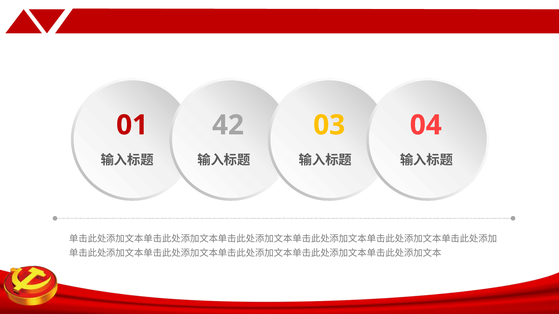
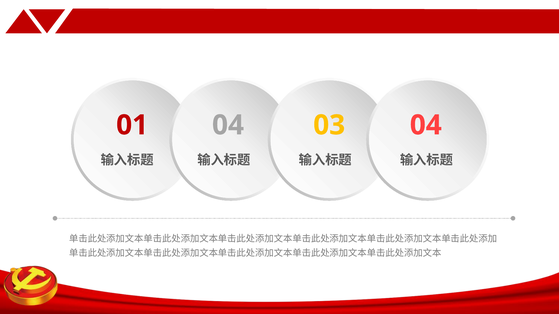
01 42: 42 -> 04 (228, 125)
